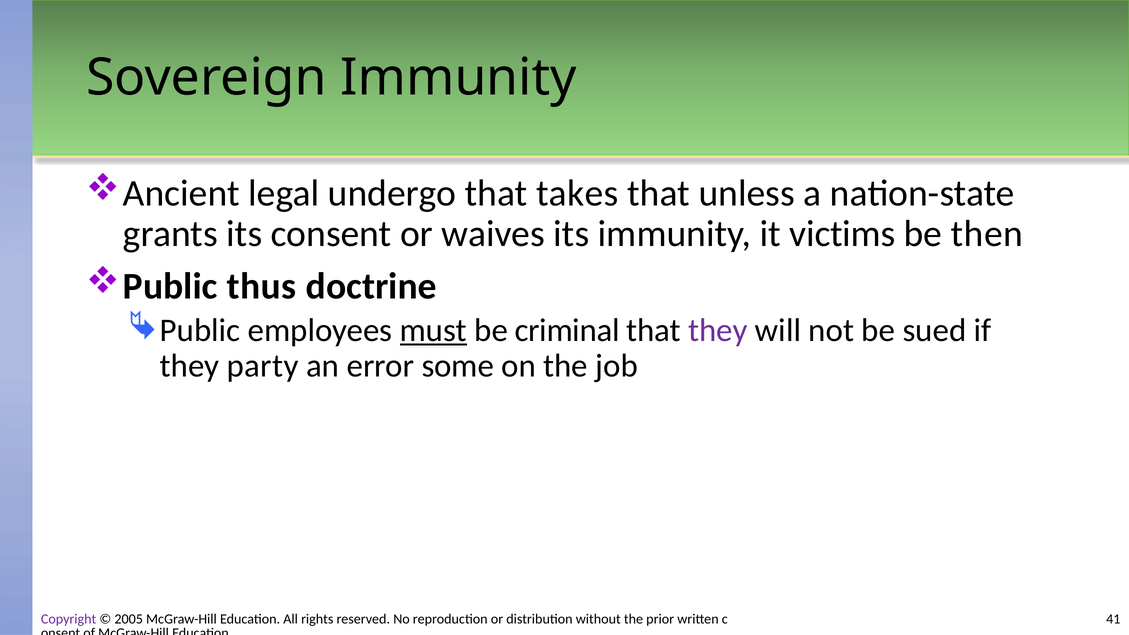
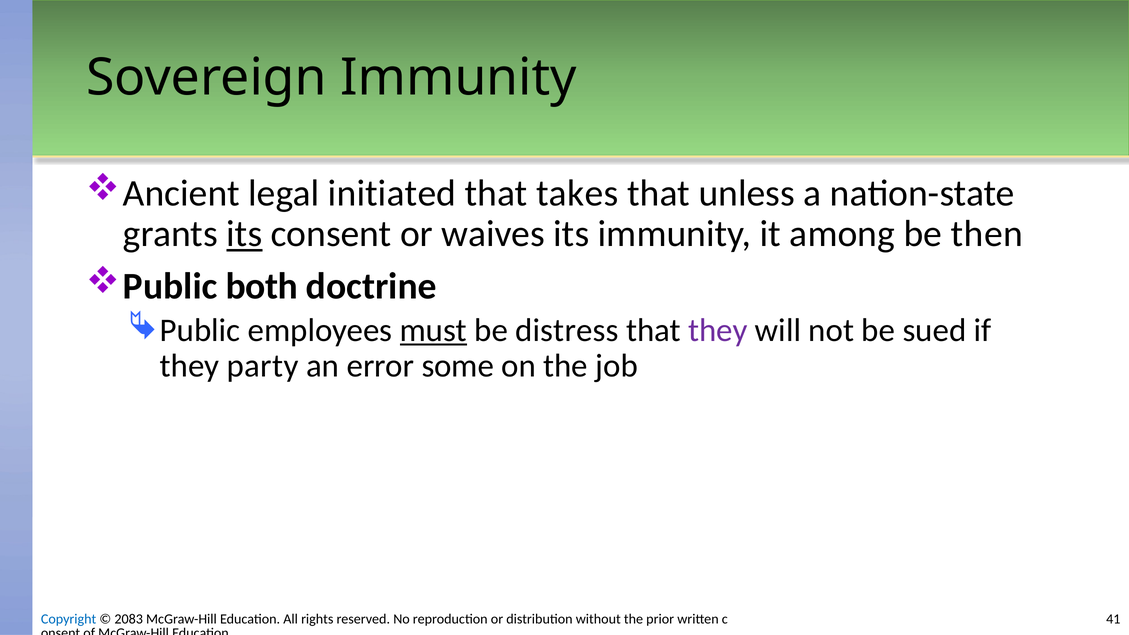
undergo: undergo -> initiated (392, 193)
its underline: none -> present (244, 234)
victims: victims -> among (842, 234)
thus: thus -> both (262, 287)
criminal: criminal -> distress (567, 331)
Copyright colour: purple -> blue (69, 619)
2005: 2005 -> 2083 (129, 619)
